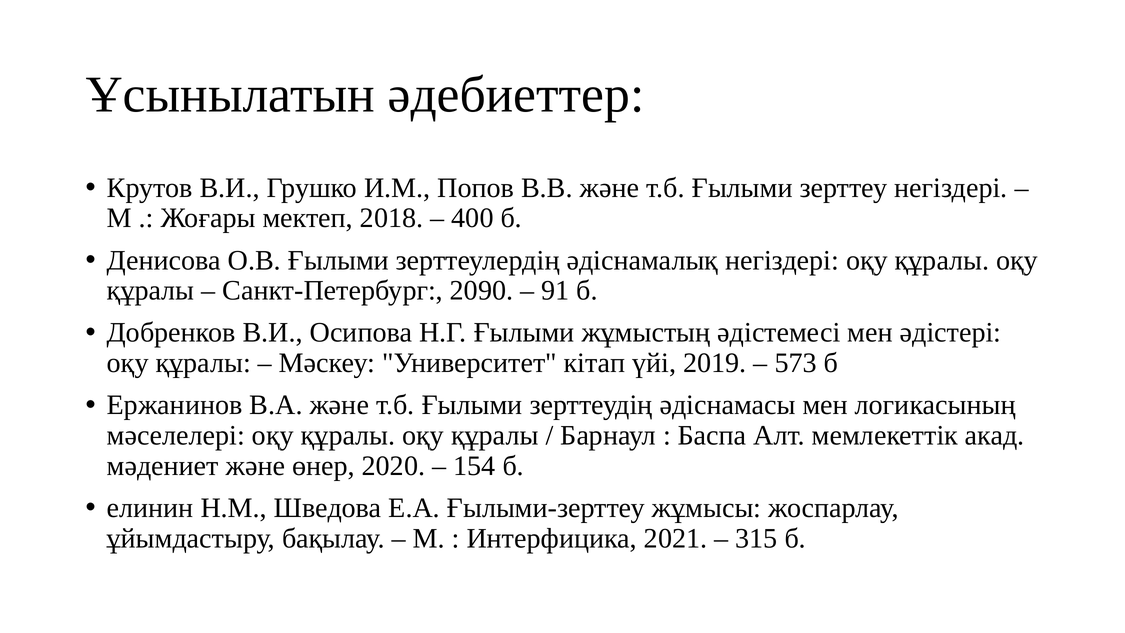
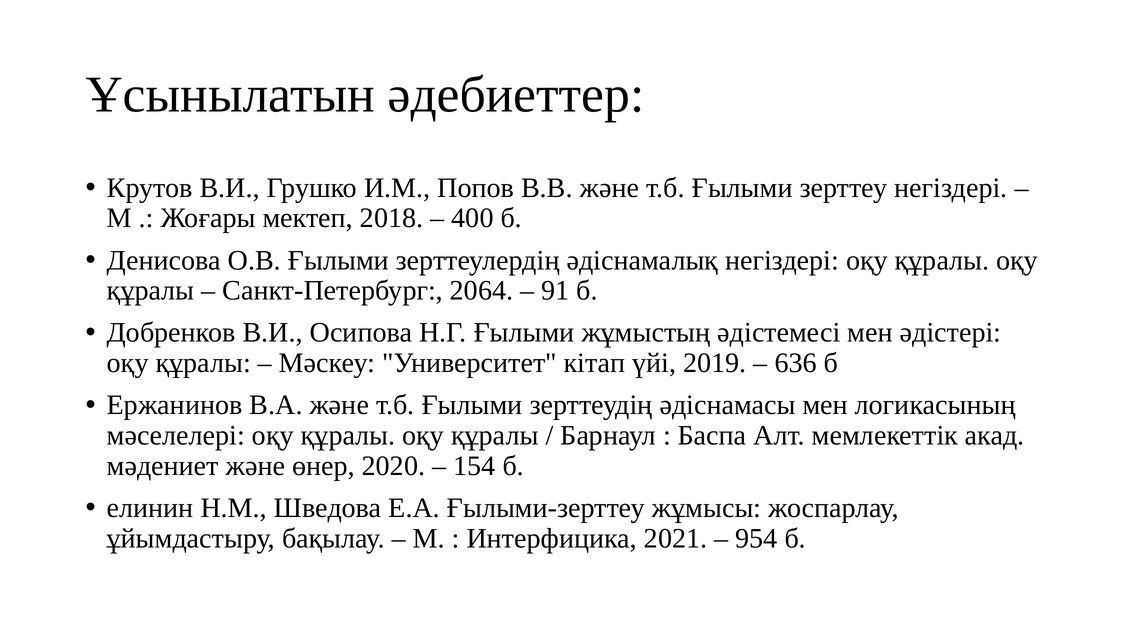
2090: 2090 -> 2064 (482, 291)
573: 573 -> 636 (796, 363)
315: 315 -> 954 (756, 538)
